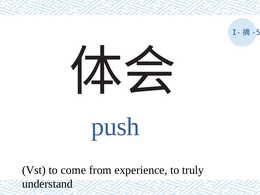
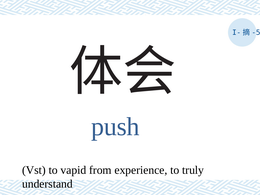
come: come -> vapid (73, 170)
